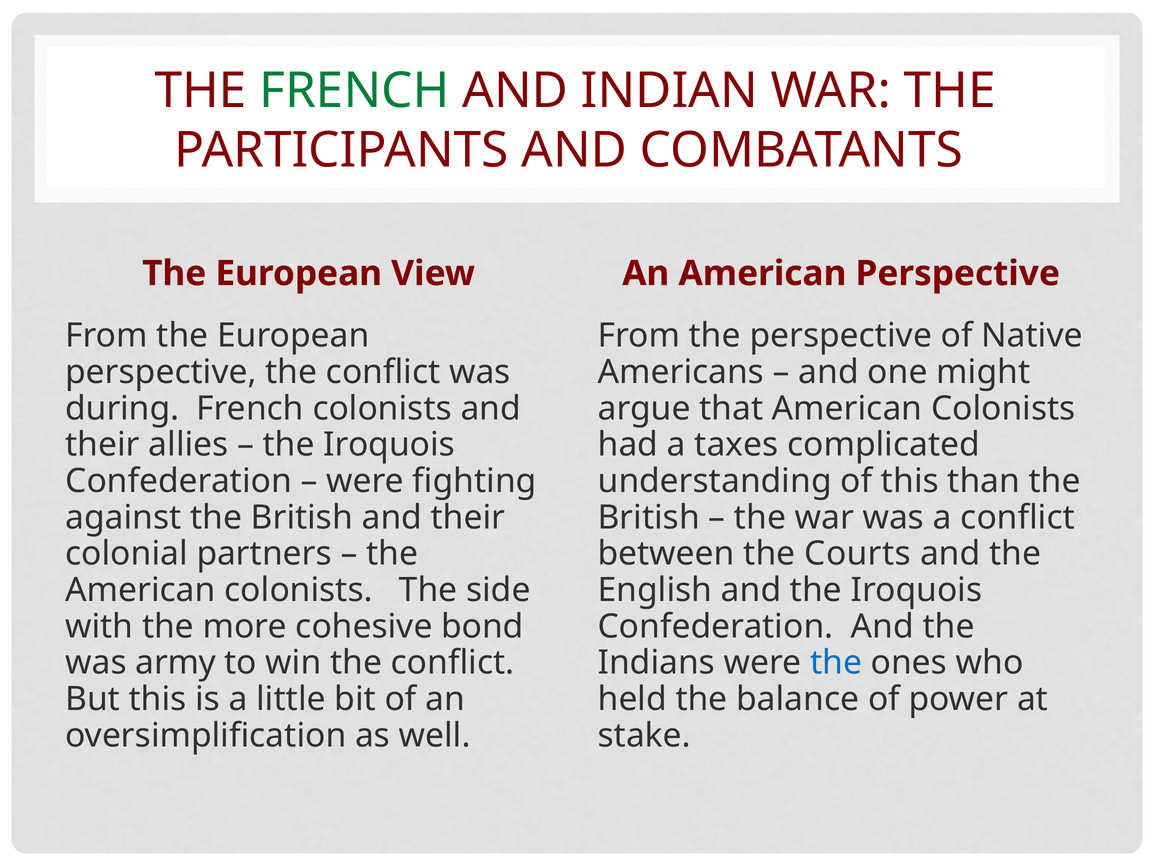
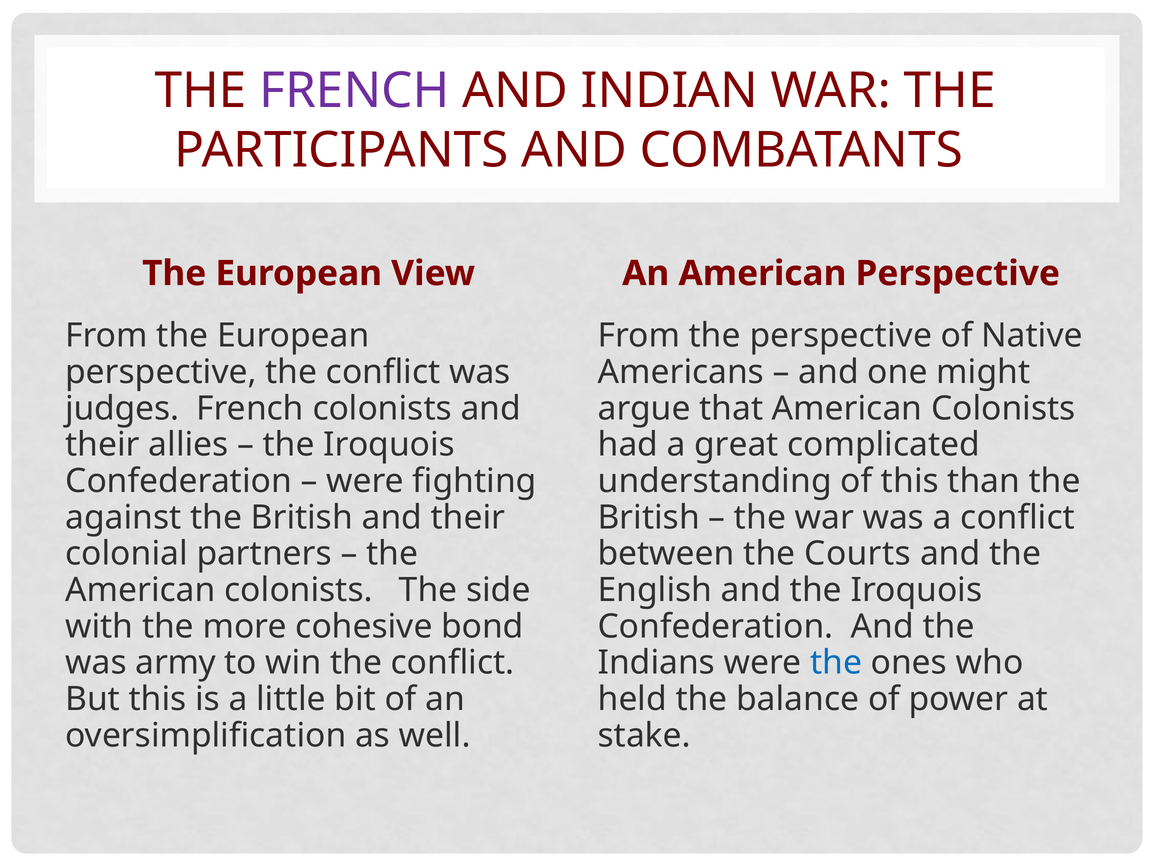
FRENCH colour: green -> purple (354, 91)
during: during -> judges (122, 409)
taxes: taxes -> great (736, 445)
